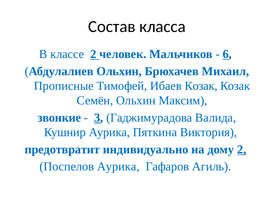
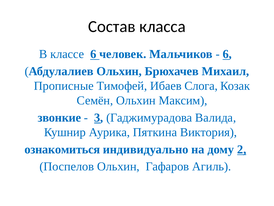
классе 2: 2 -> 6 (93, 54)
Ибаев Козак: Козак -> Слога (201, 86)
предотвратит: предотвратит -> ознакомиться (62, 149)
Поспелов Аурика: Аурика -> Ольхин (118, 166)
